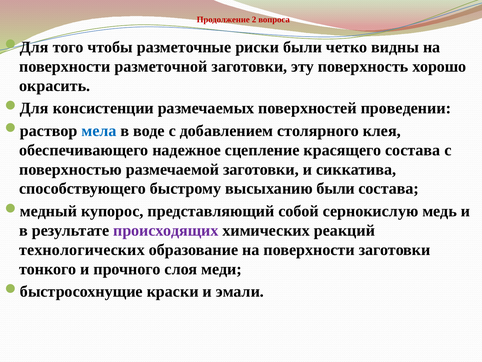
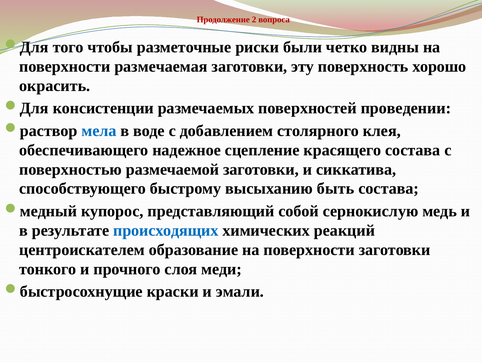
разметочной: разметочной -> размечаемая (161, 66)
высыханию были: были -> быть (336, 188)
происходящих colour: purple -> blue (166, 230)
технологических: технологических -> центроискателем (82, 249)
